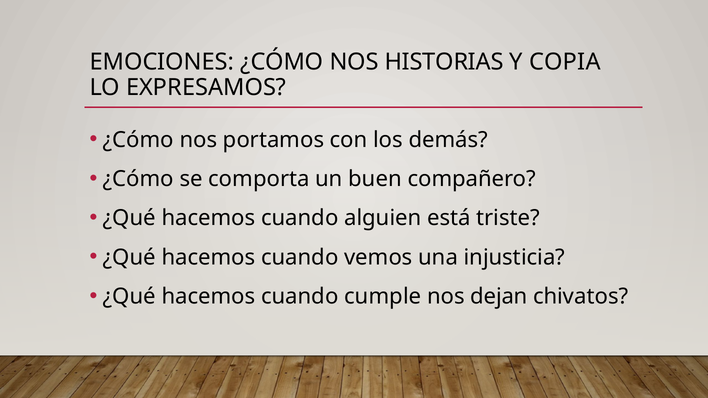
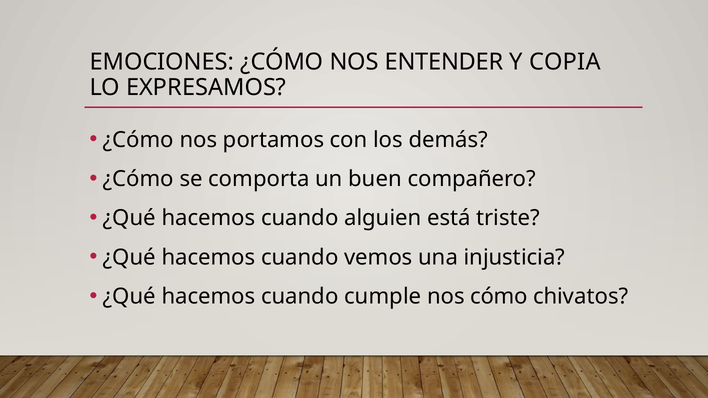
HISTORIAS: HISTORIAS -> ENTENDER (444, 62)
dejan: dejan -> cómo (499, 297)
